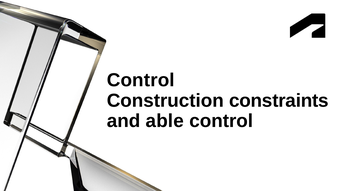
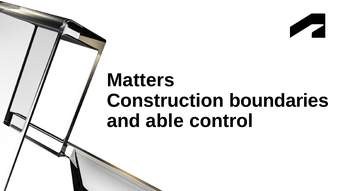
Control: Control -> Matters (141, 80)
constraints: constraints -> boundaries (279, 100)
